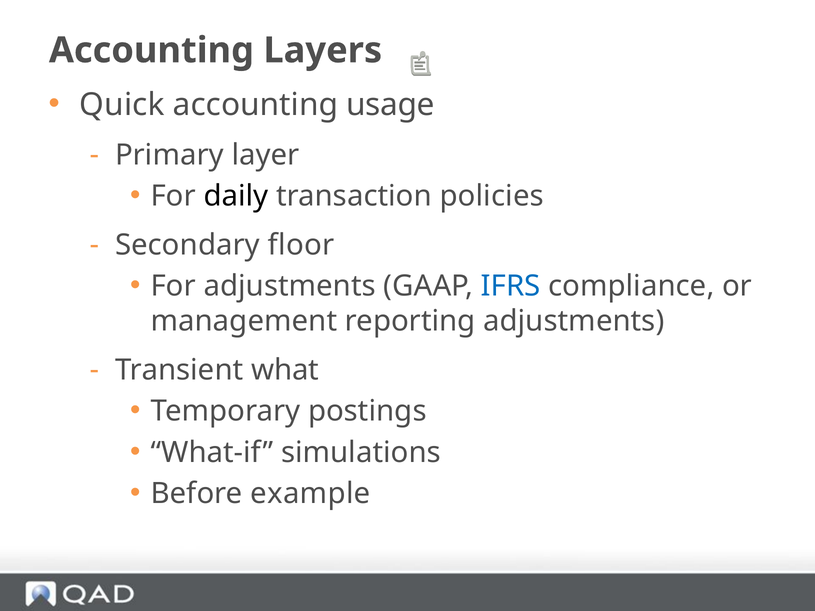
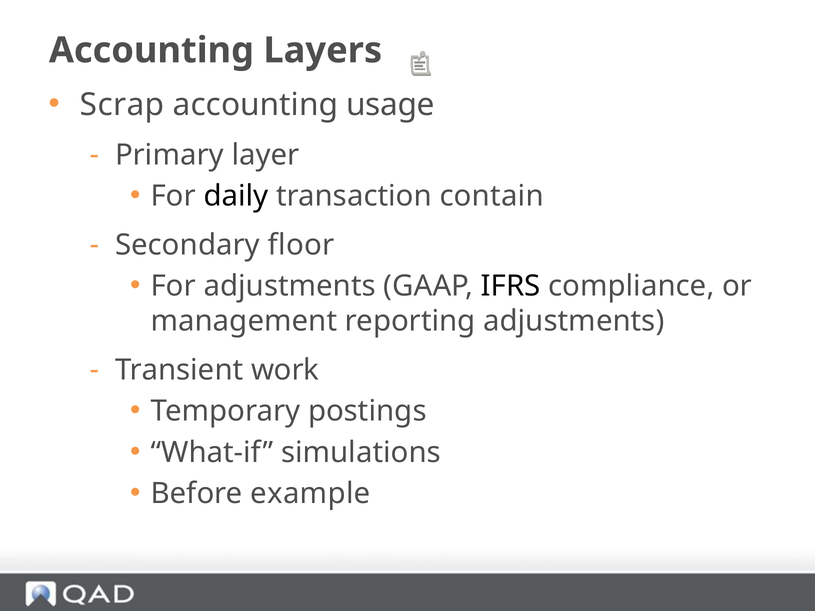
Quick: Quick -> Scrap (122, 105)
policies: policies -> contain (492, 196)
IFRS colour: blue -> black (511, 286)
what: what -> work (285, 370)
